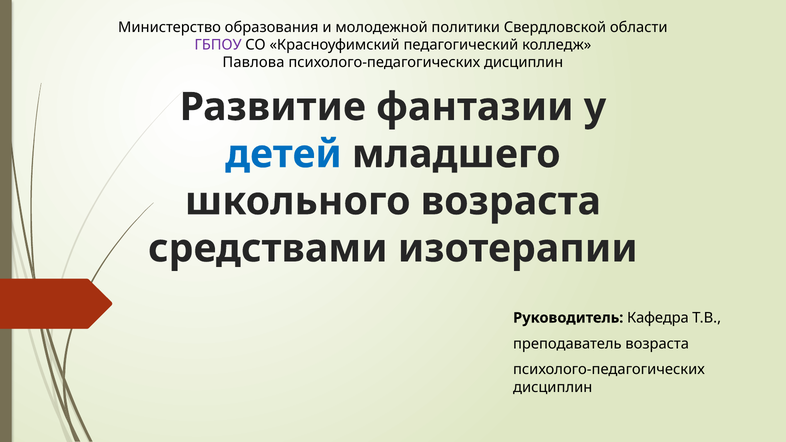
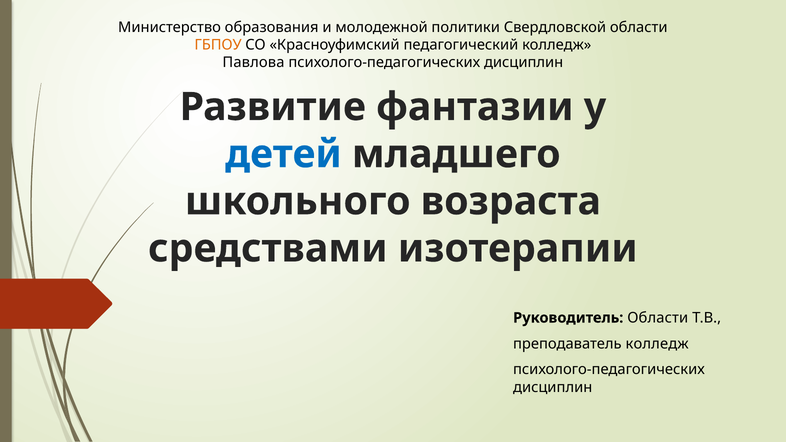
ГБПОУ colour: purple -> orange (218, 45)
Руководитель Кафедра: Кафедра -> Области (658, 318)
преподаватель возраста: возраста -> колледж (657, 344)
